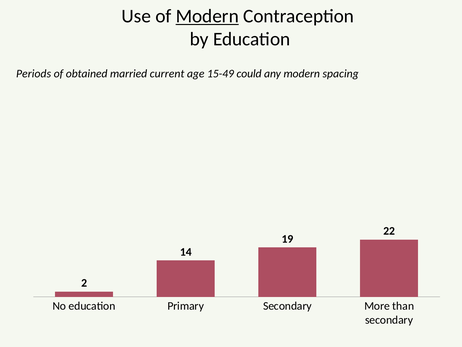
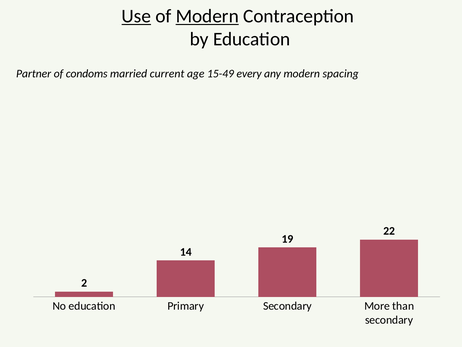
Use underline: none -> present (136, 16)
Periods: Periods -> Partner (34, 74)
obtained: obtained -> condoms (87, 74)
could: could -> every (249, 74)
